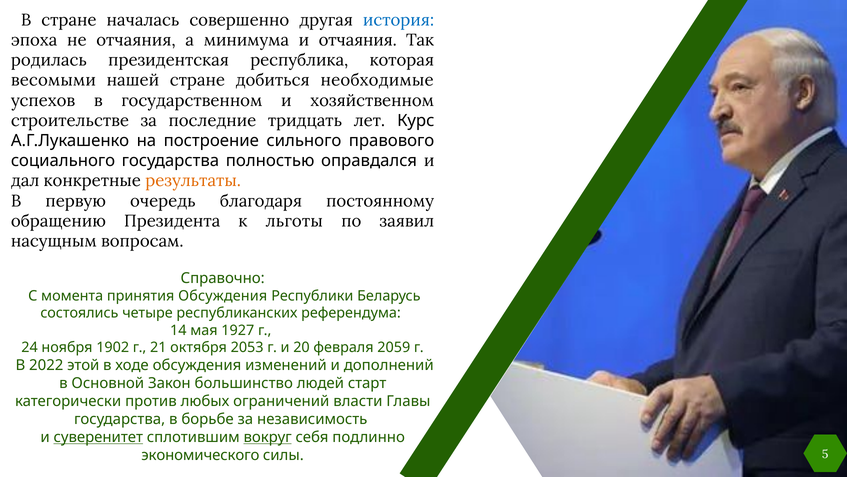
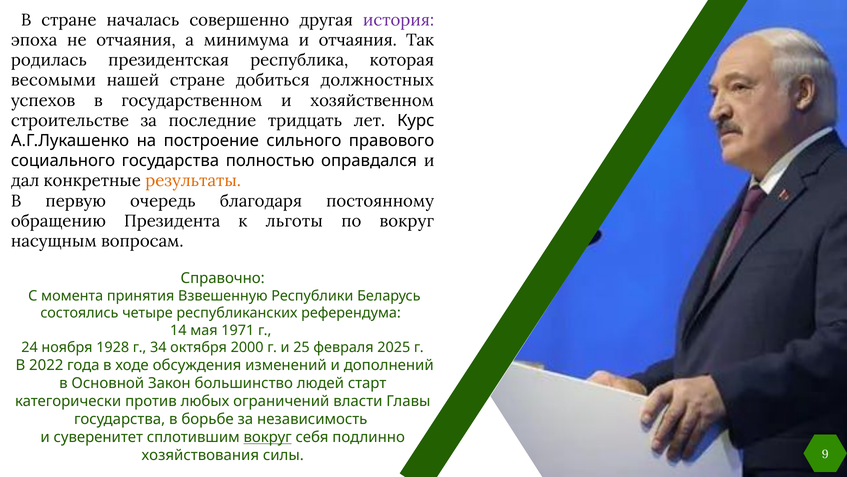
история colour: blue -> purple (399, 20)
необходимые: необходимые -> должностных (377, 80)
по заявил: заявил -> вокруг (407, 221)
принятия Обсуждения: Обсуждения -> Взвешенную (223, 295)
1927: 1927 -> 1971 (238, 330)
1902: 1902 -> 1928 (113, 347)
21: 21 -> 34 (158, 347)
2053: 2053 -> 2000 (247, 347)
20: 20 -> 25 (301, 347)
2059: 2059 -> 2025 (394, 347)
этой: этой -> года (83, 365)
суверенитет underline: present -> none (98, 437)
экономического: экономического -> хозяйствования (200, 455)
5: 5 -> 9 (825, 454)
